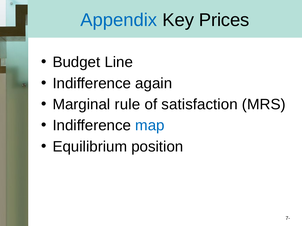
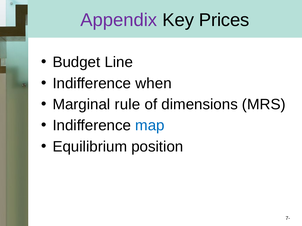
Appendix colour: blue -> purple (119, 20)
again: again -> when (154, 84)
satisfaction: satisfaction -> dimensions (200, 105)
